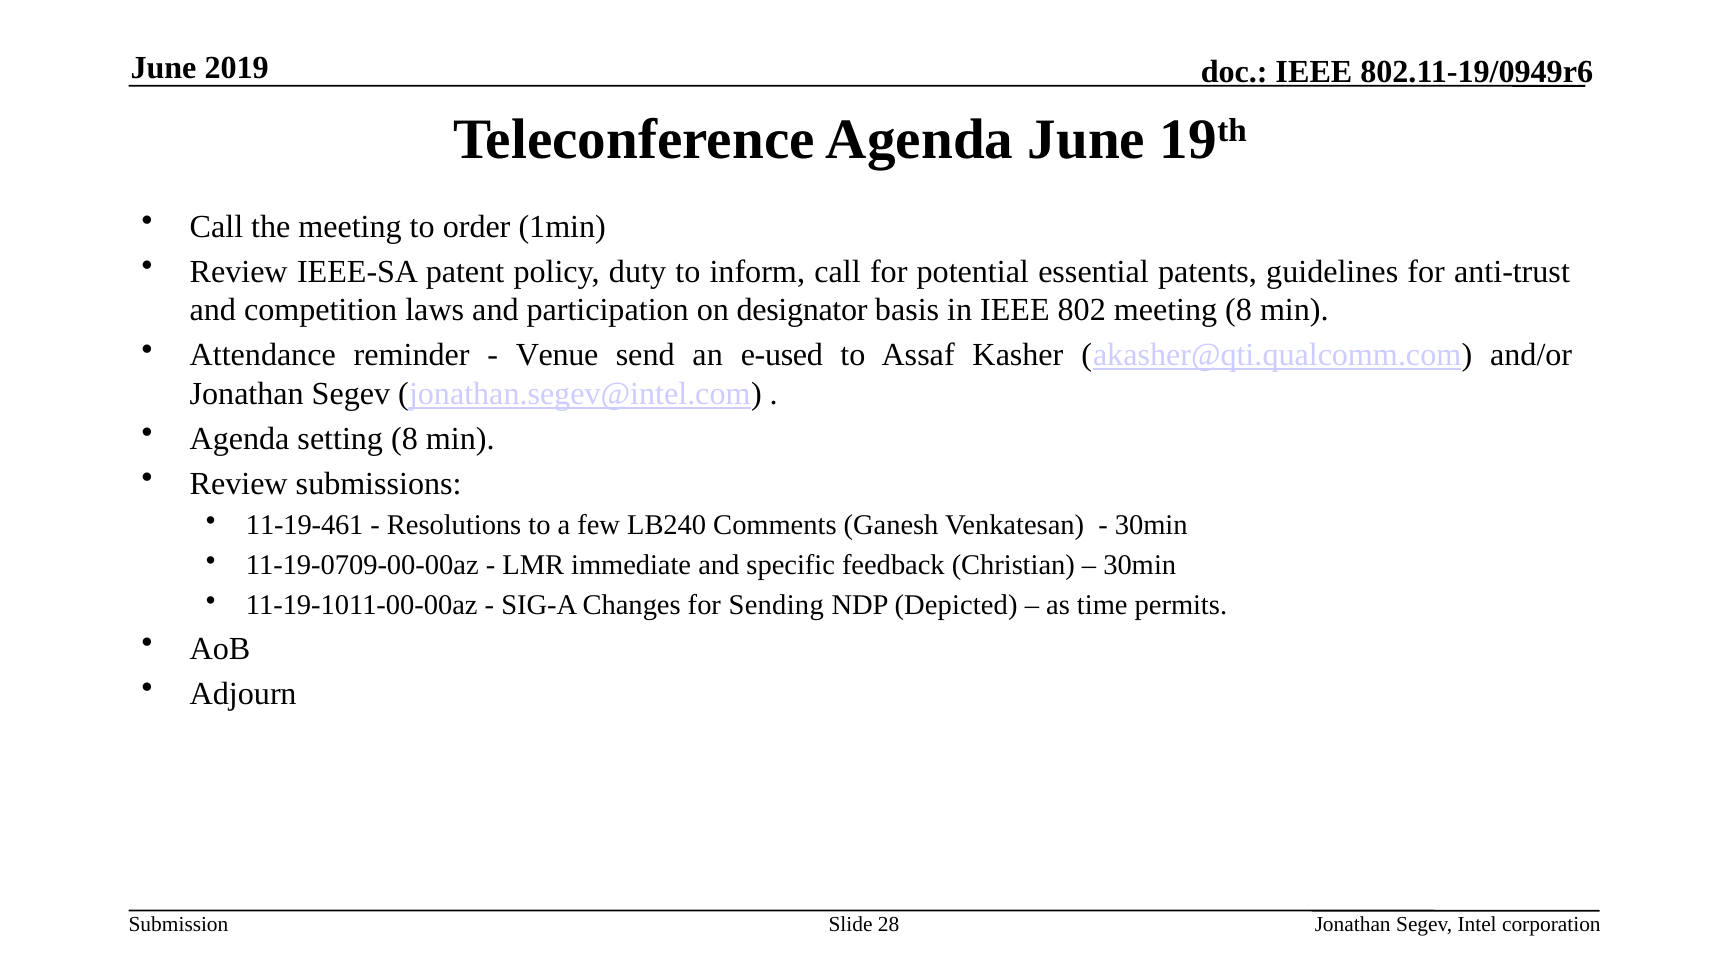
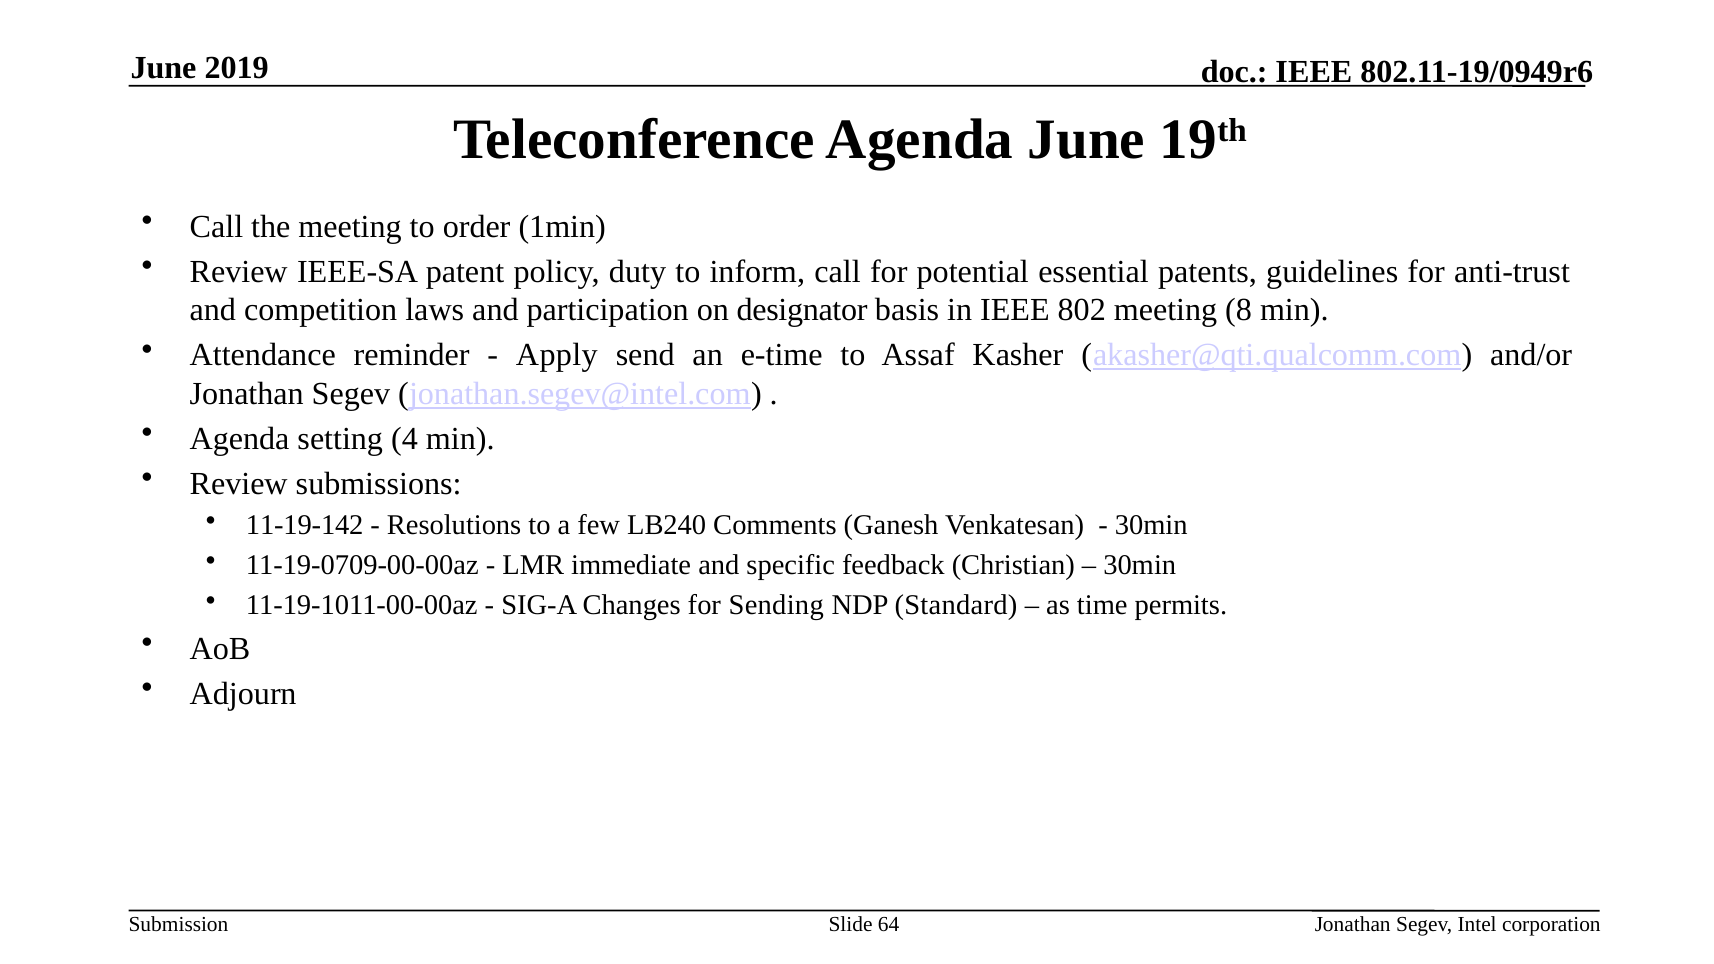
Venue: Venue -> Apply (557, 355)
e-used: e-used -> e-time (782, 355)
setting 8: 8 -> 4 (405, 439)
11-19-461: 11-19-461 -> 11-19-142 (305, 526)
Depicted: Depicted -> Standard (956, 606)
28: 28 -> 64 (889, 925)
